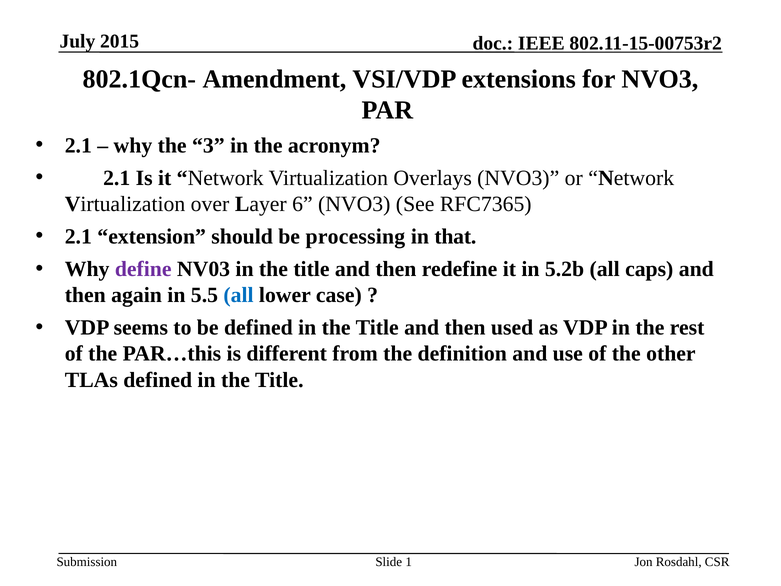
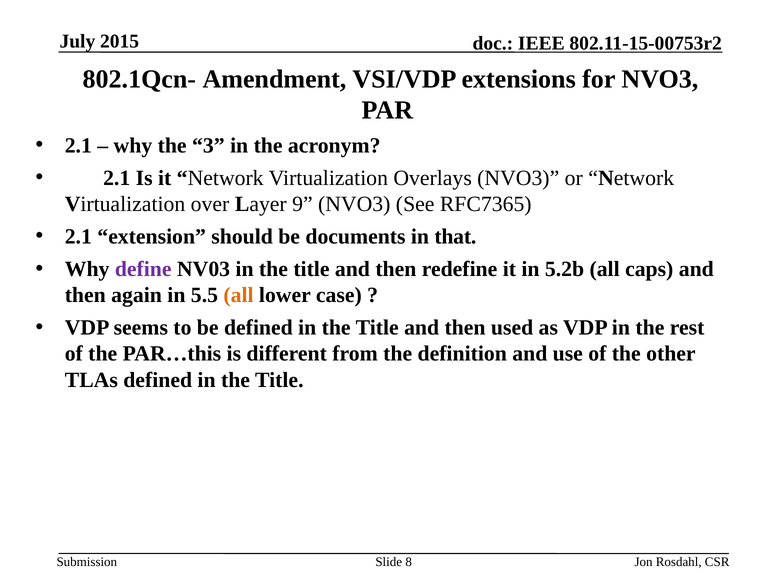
6: 6 -> 9 (302, 204)
processing: processing -> documents (355, 236)
all colour: blue -> orange (238, 295)
1: 1 -> 8 (409, 562)
